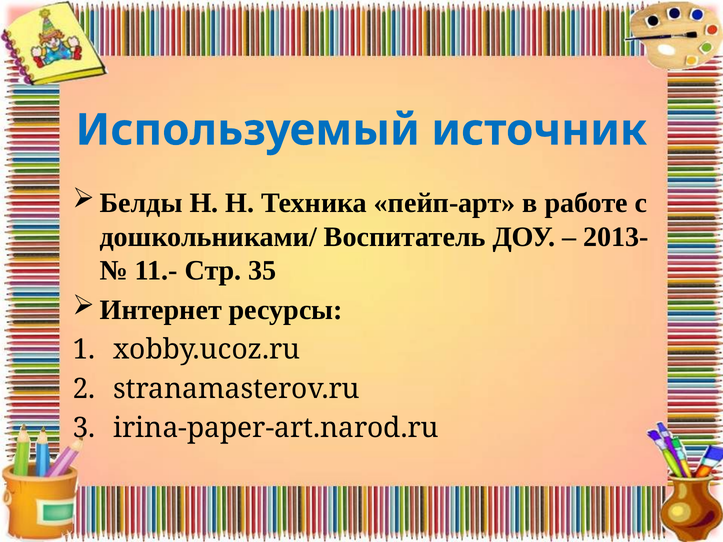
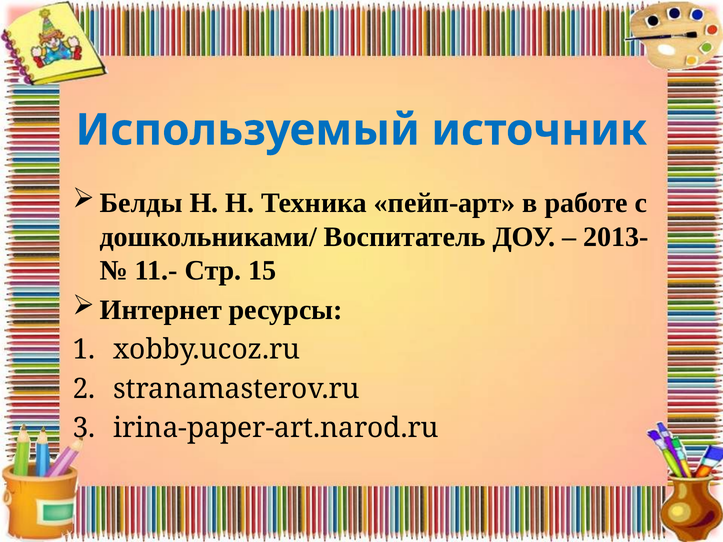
35: 35 -> 15 (263, 271)
